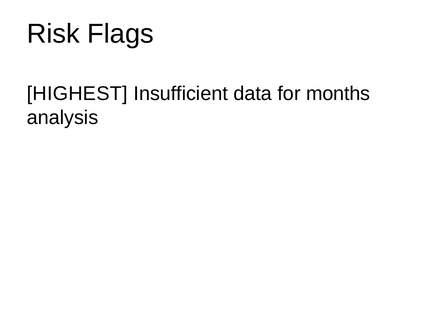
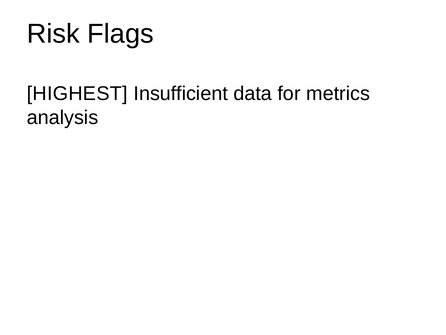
months: months -> metrics (338, 94)
